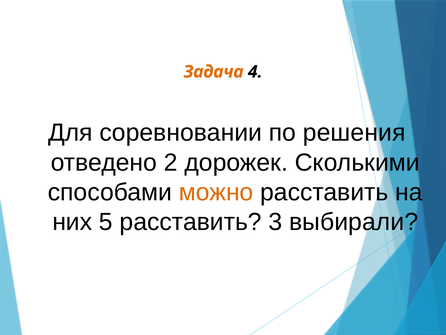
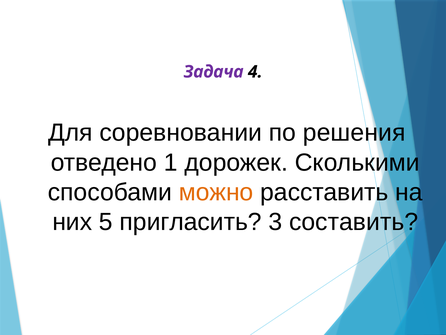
Задача colour: orange -> purple (214, 72)
2: 2 -> 1 (171, 162)
5 расставить: расставить -> пригласить (191, 222)
выбирали: выбирали -> составить (354, 222)
